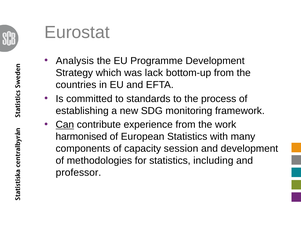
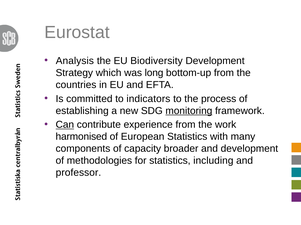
Programme: Programme -> Biodiversity (156, 61)
lack: lack -> long (154, 73)
standards: standards -> indicators (148, 99)
monitoring underline: none -> present (189, 111)
session: session -> broader (181, 149)
